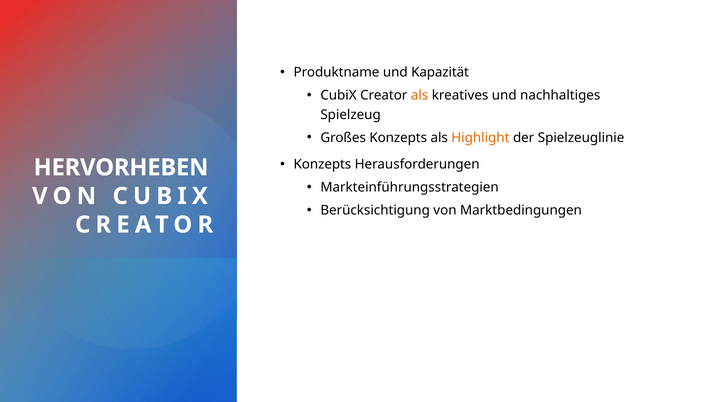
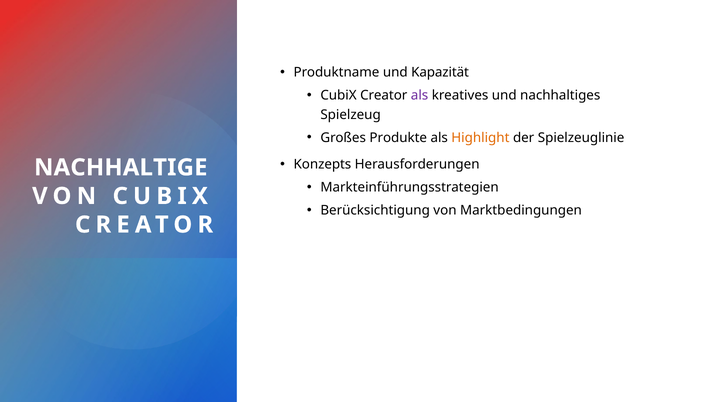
als colour: orange -> purple (420, 96)
Großes Konzepts: Konzepts -> Produkte (398, 138)
HERVORHEBEN: HERVORHEBEN -> NACHHALTIGE (121, 168)
